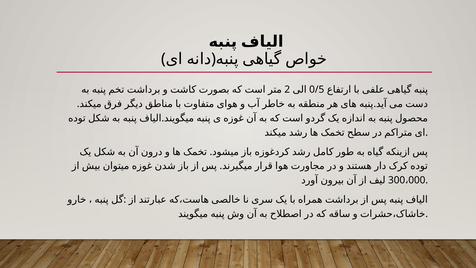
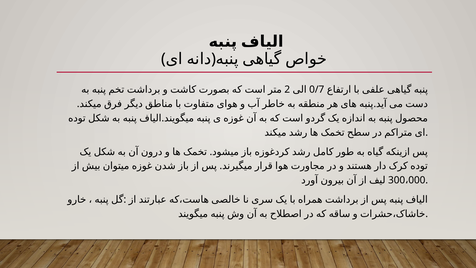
0/5: 0/5 -> 0/7 (317, 90)
